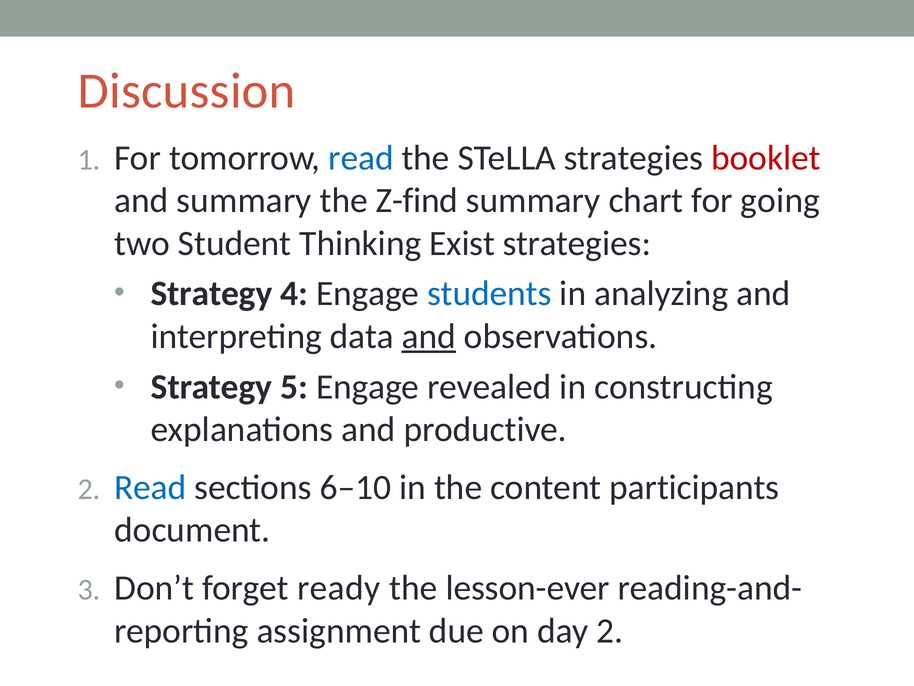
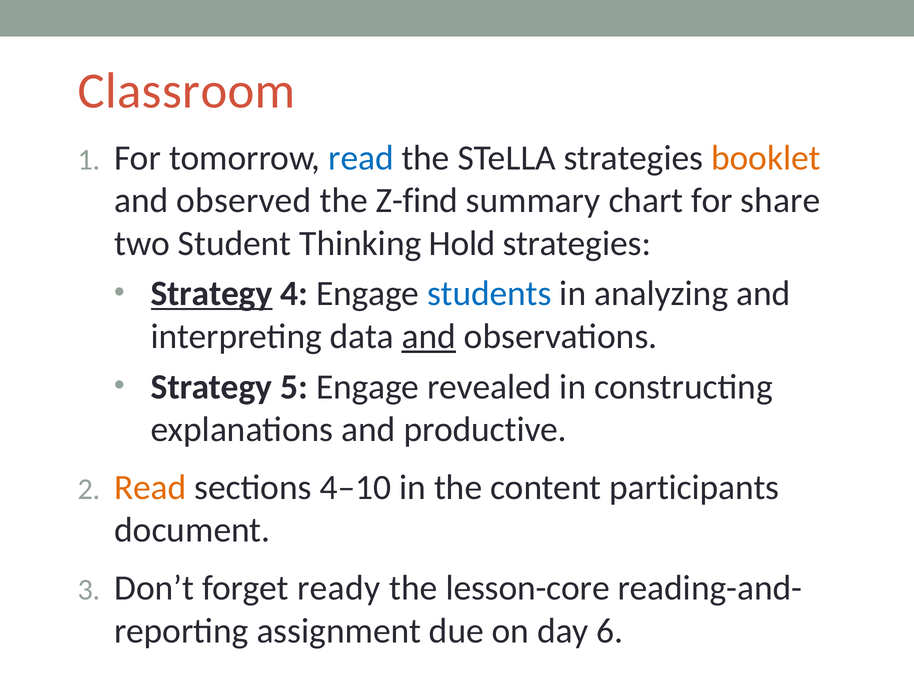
Discussion: Discussion -> Classroom (187, 91)
booklet colour: red -> orange (766, 158)
and summary: summary -> observed (244, 201)
going: going -> share (780, 201)
Exist: Exist -> Hold (462, 243)
Strategy underline: none -> present (212, 294)
Read colour: blue -> orange (150, 487)
6–10: 6–10 -> 4–10 (355, 487)
lesson-ever: lesson-ever -> lesson-core (528, 588)
day 2: 2 -> 6 (610, 630)
